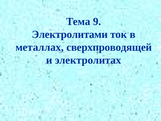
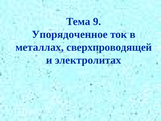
Электролитами: Электролитами -> Упорядоченное (70, 34)
